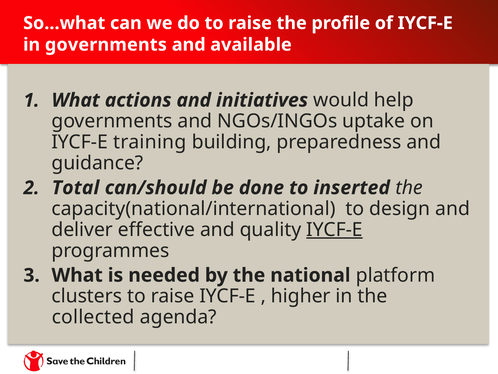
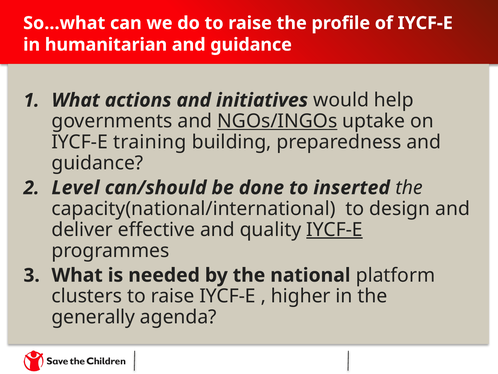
in governments: governments -> humanitarian (106, 45)
available: available -> guidance (251, 45)
NGOs/INGOs underline: none -> present (277, 121)
Total: Total -> Level (76, 188)
collected: collected -> generally (93, 317)
